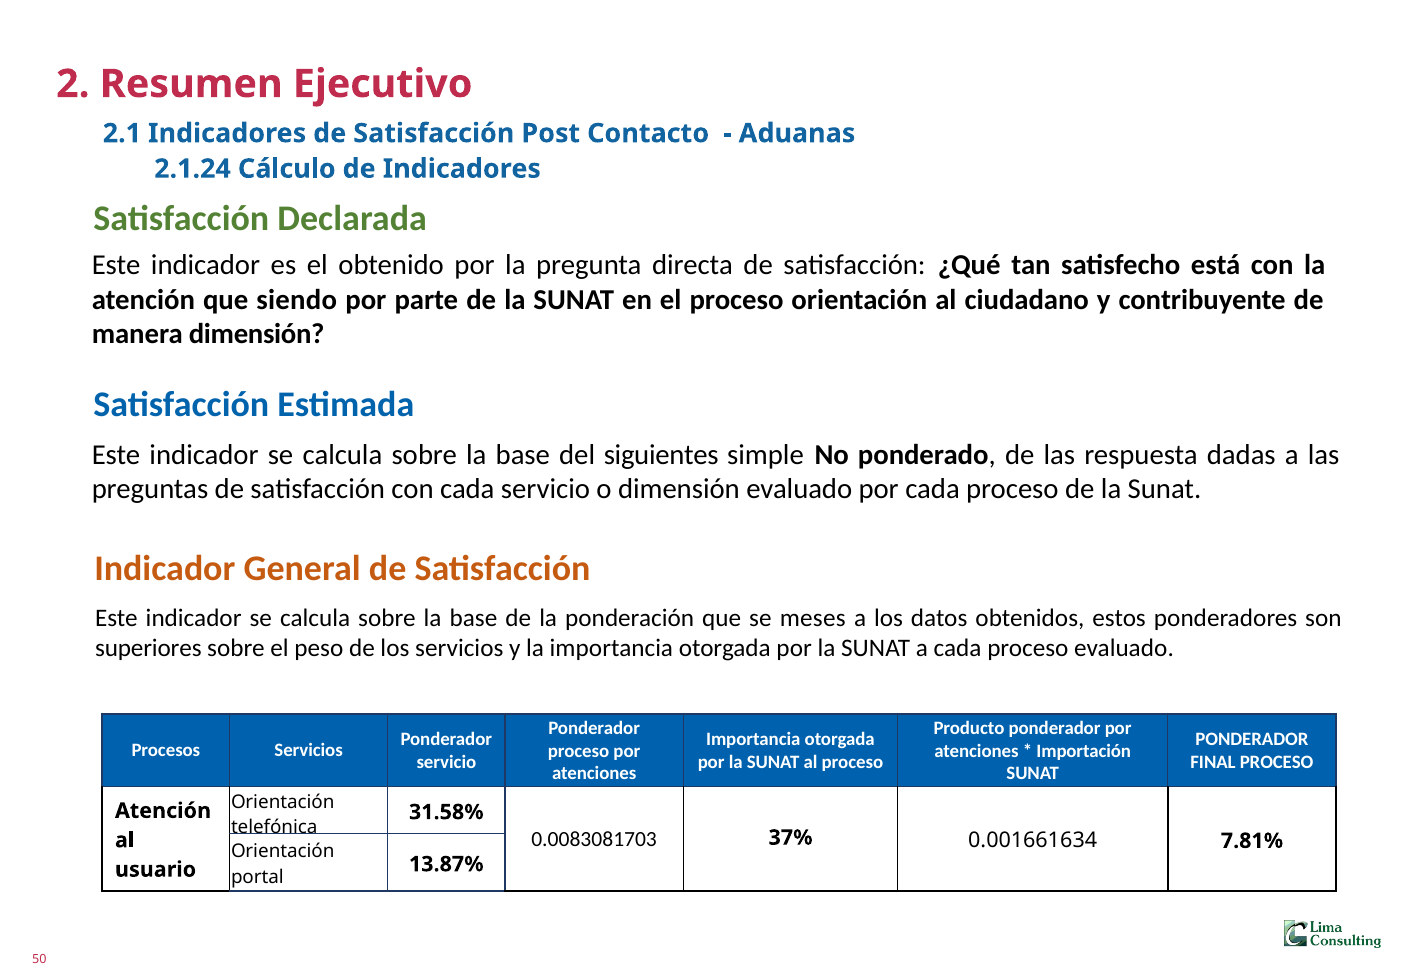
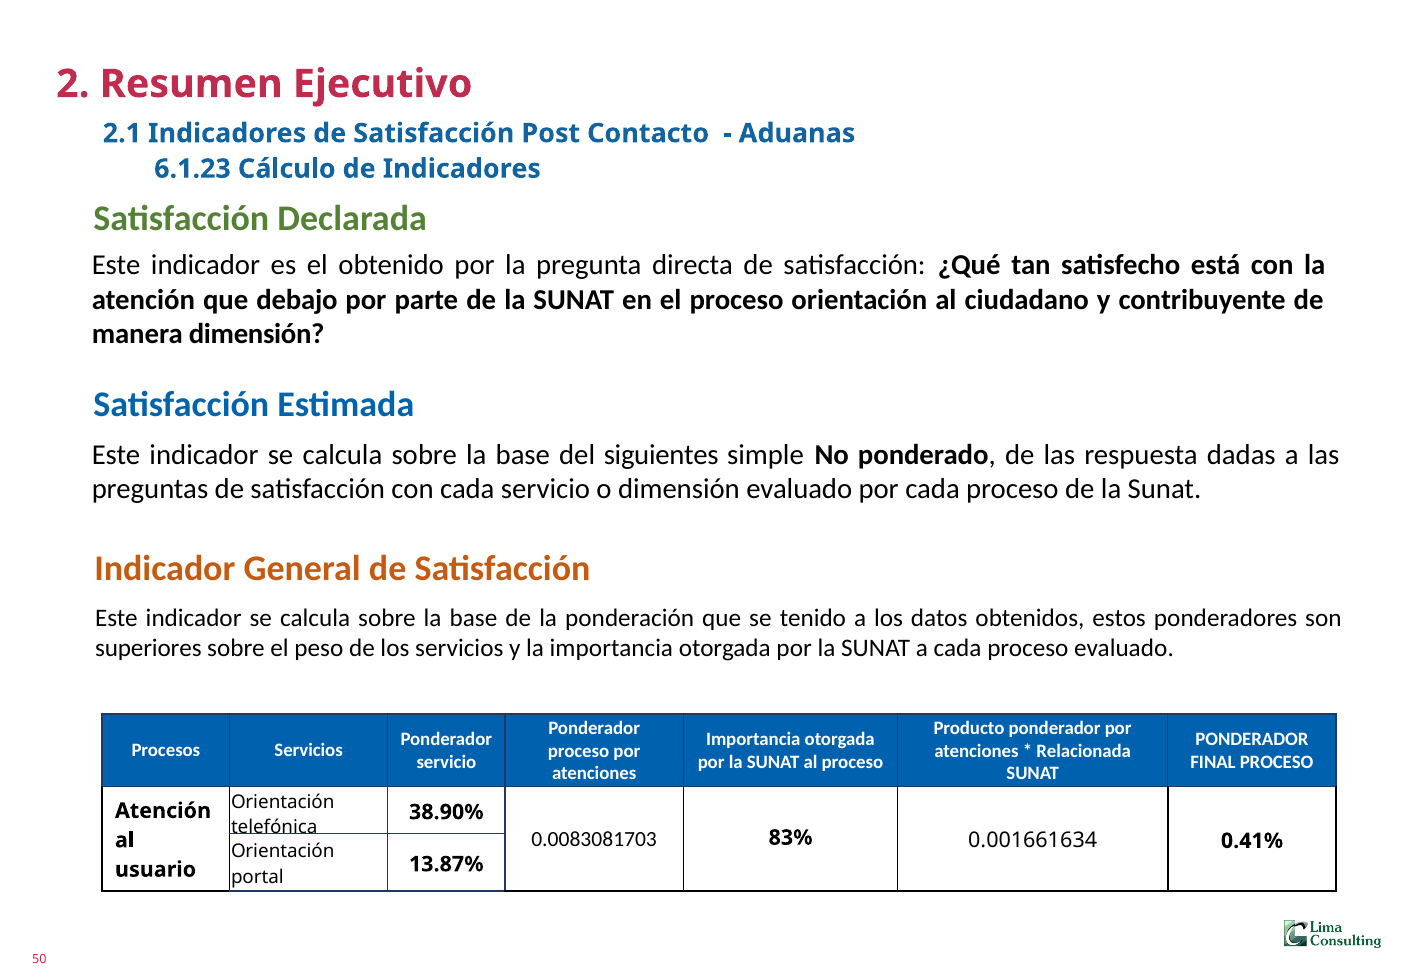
2.1.24: 2.1.24 -> 6.1.23 (193, 169)
siendo: siendo -> debajo (297, 300)
meses: meses -> tenido (813, 617)
Importación: Importación -> Relacionada (1084, 750)
31.58%: 31.58% -> 38.90% (446, 812)
37%: 37% -> 83% (791, 837)
7.81%: 7.81% -> 0.41% (1252, 840)
